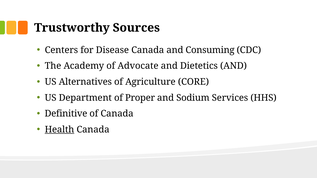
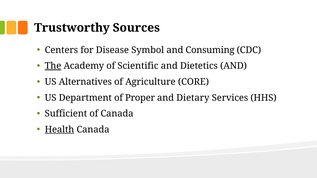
Disease Canada: Canada -> Symbol (148, 50)
The underline: none -> present (53, 66)
Advocate: Advocate -> Scientific (138, 66)
Sodium: Sodium -> Dietary (193, 98)
Definitive: Definitive -> Sufficient (66, 114)
